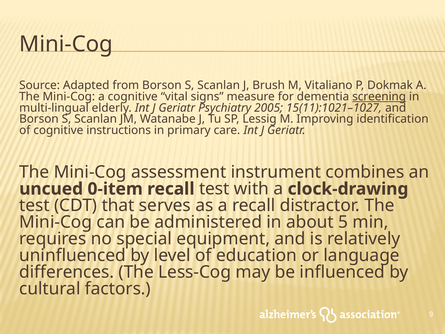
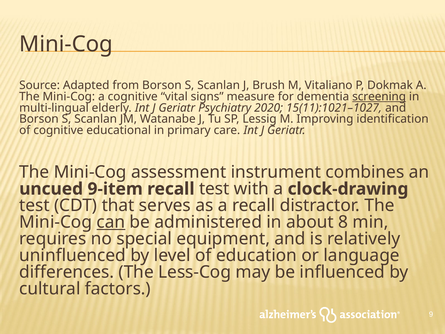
2005: 2005 -> 2020 (269, 108)
instructions: instructions -> educational (119, 130)
0-item: 0-item -> 9-item (115, 189)
can underline: none -> present (111, 222)
5: 5 -> 8 (343, 222)
